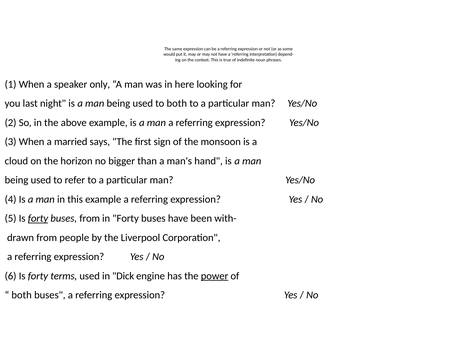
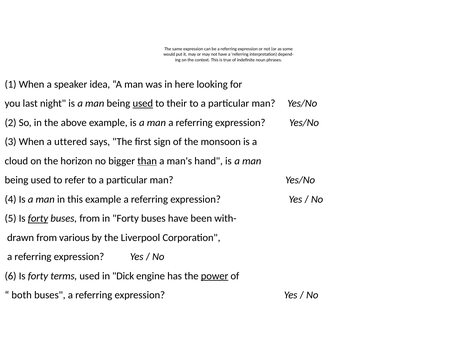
only: only -> idea (100, 84)
used underline: none -> present (143, 104)
to both: both -> their (177, 104)
married: married -> uttered (71, 142)
than underline: none -> present (147, 161)
people: people -> various (74, 238)
